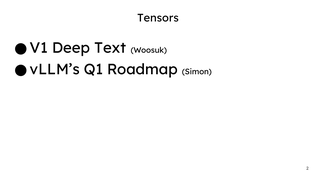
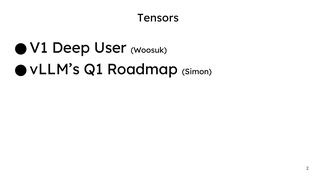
Text: Text -> User (110, 48)
